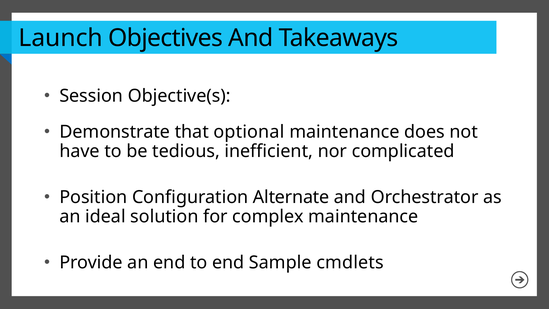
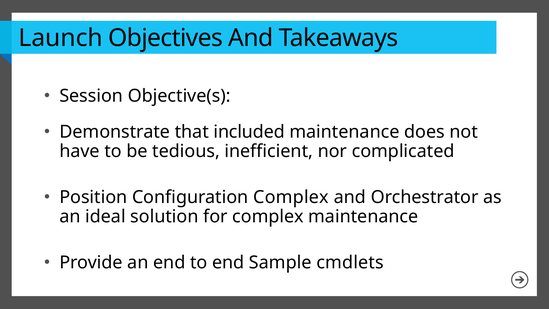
optional: optional -> included (249, 132)
Configuration Alternate: Alternate -> Complex (291, 197)
